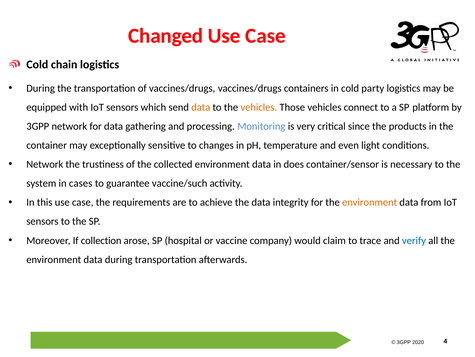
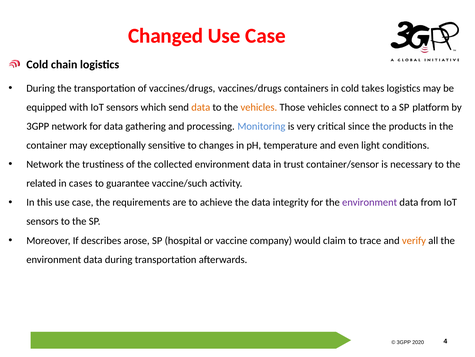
party: party -> takes (373, 88)
does: does -> trust (294, 164)
system: system -> related (41, 183)
environment colour: orange -> purple (370, 202)
collection: collection -> describes (101, 240)
verify colour: blue -> orange (414, 240)
